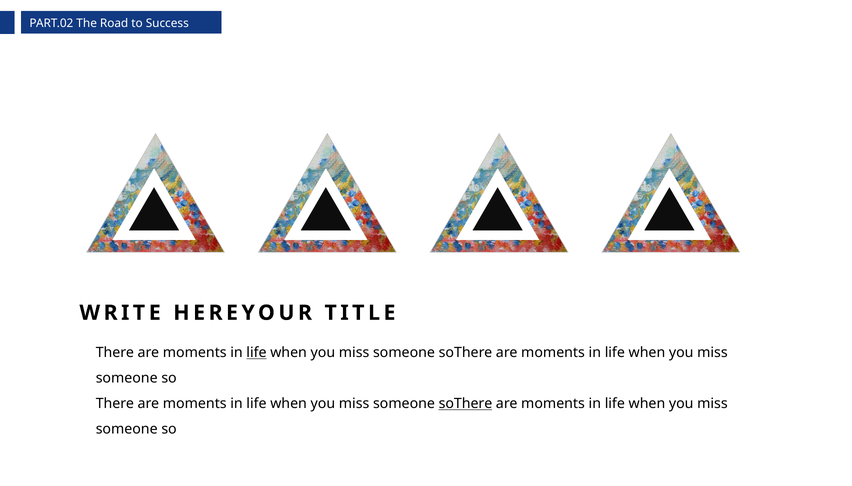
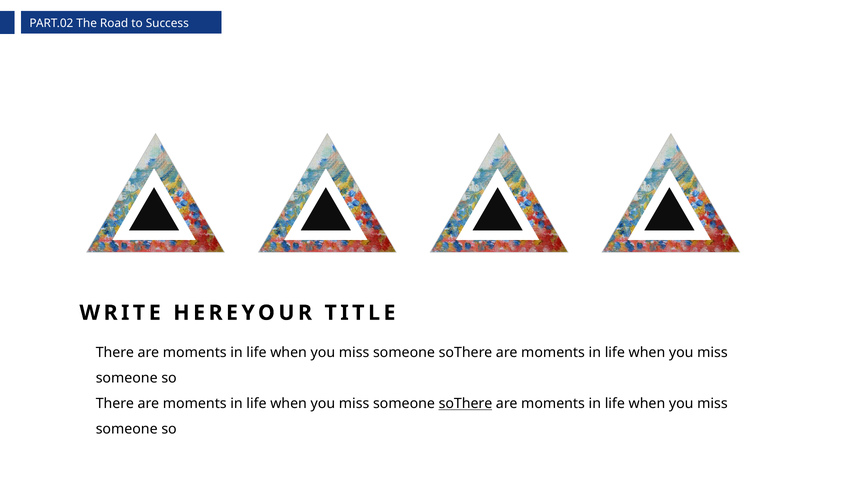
life underline: present -> none (256, 353)
